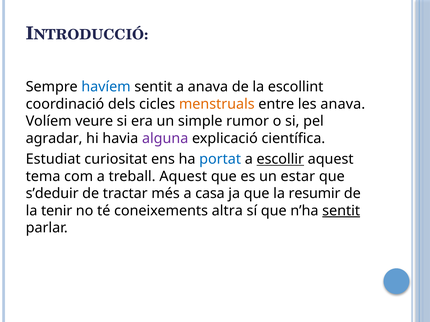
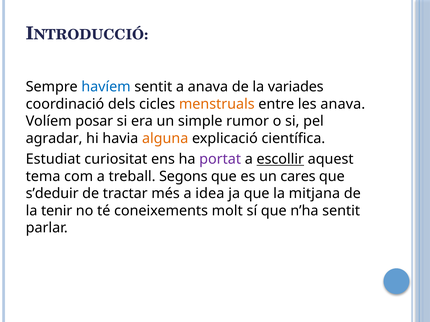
escollint: escollint -> variades (296, 87)
veure: veure -> posar (94, 121)
alguna colour: purple -> orange (165, 139)
portat colour: blue -> purple (220, 159)
treball Aquest: Aquest -> Segons (183, 177)
estar: estar -> cares (298, 177)
casa: casa -> idea (210, 194)
resumir: resumir -> mitjana (314, 194)
altra: altra -> molt (227, 211)
sentit underline: present -> none (341, 211)
